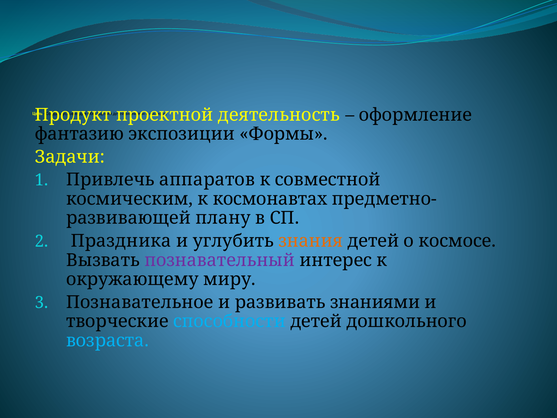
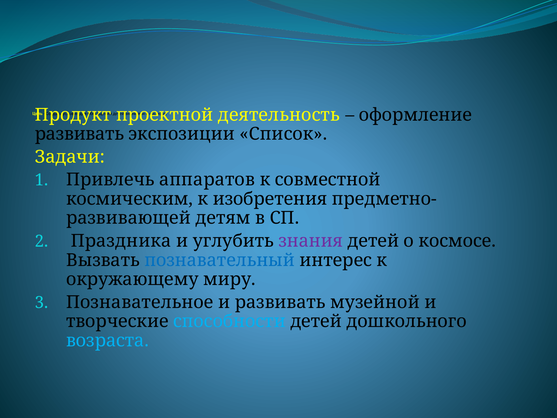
фантазию: фантазию -> развивать (79, 134)
Формы: Формы -> Список (283, 134)
космонавтах: космонавтах -> изобретения (270, 199)
плану: плану -> детям (223, 218)
знания colour: orange -> purple (311, 241)
познавательный colour: purple -> blue (220, 260)
развивать знаниями: знаниями -> музейной (375, 302)
